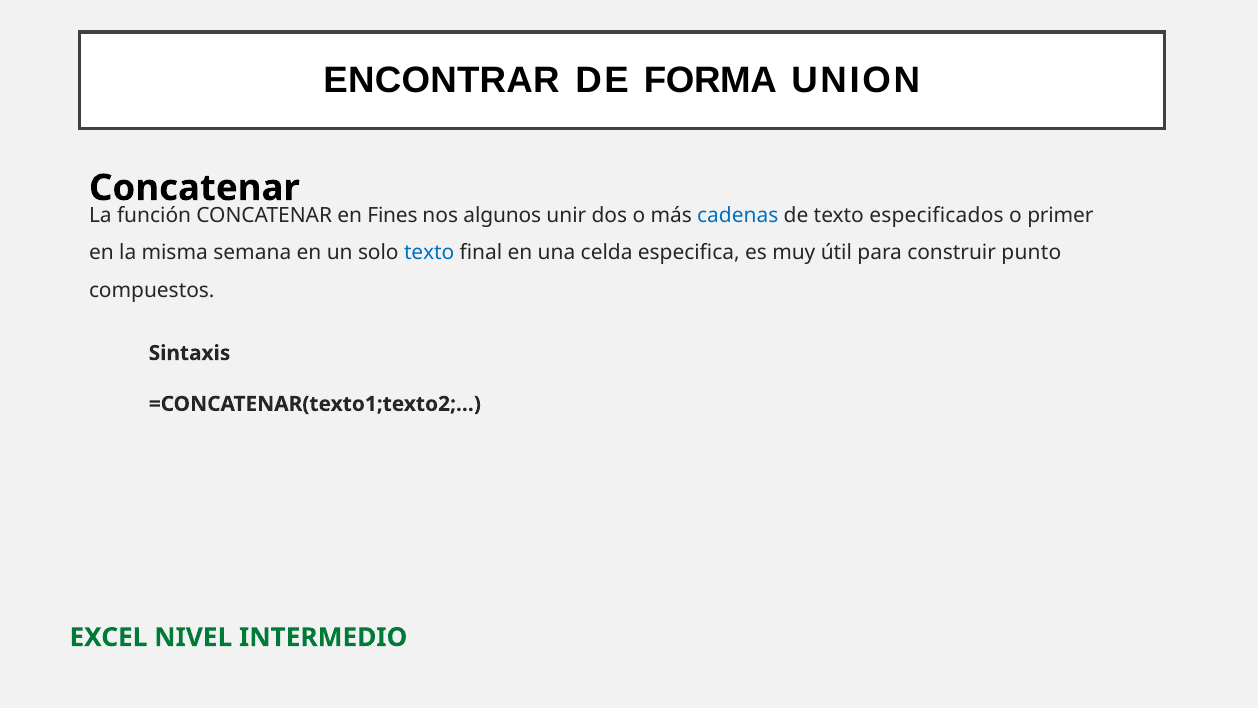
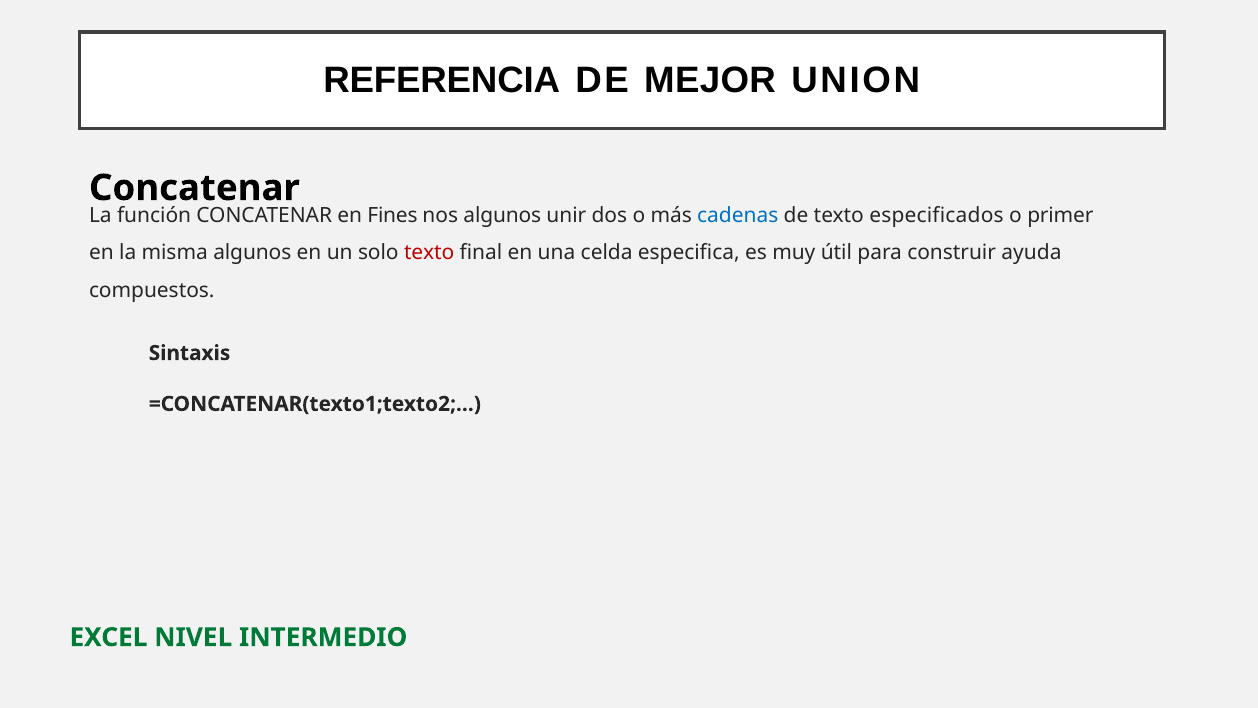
ENCONTRAR: ENCONTRAR -> REFERENCIA (442, 80)
FORMA: FORMA -> MEJOR (710, 80)
misma semana: semana -> algunos (252, 253)
texto colour: blue -> red (429, 253)
punto: punto -> ayuda (1031, 253)
